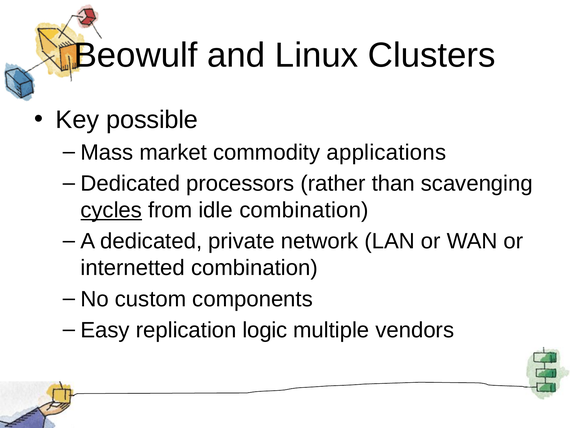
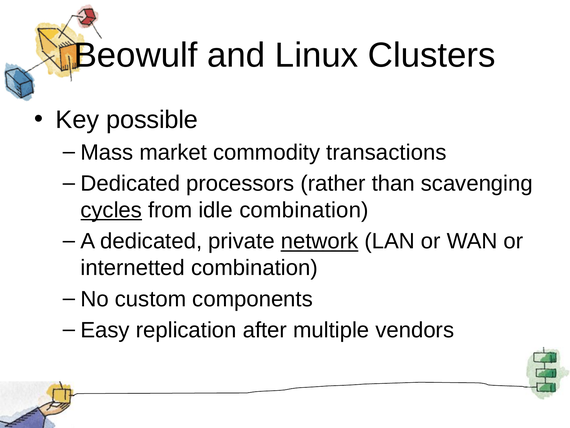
applications: applications -> transactions (386, 152)
network underline: none -> present (320, 241)
logic: logic -> after (265, 330)
